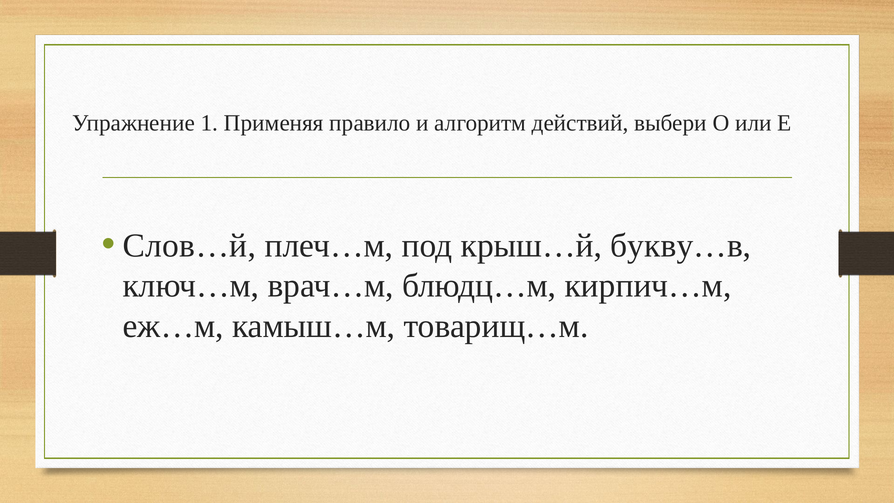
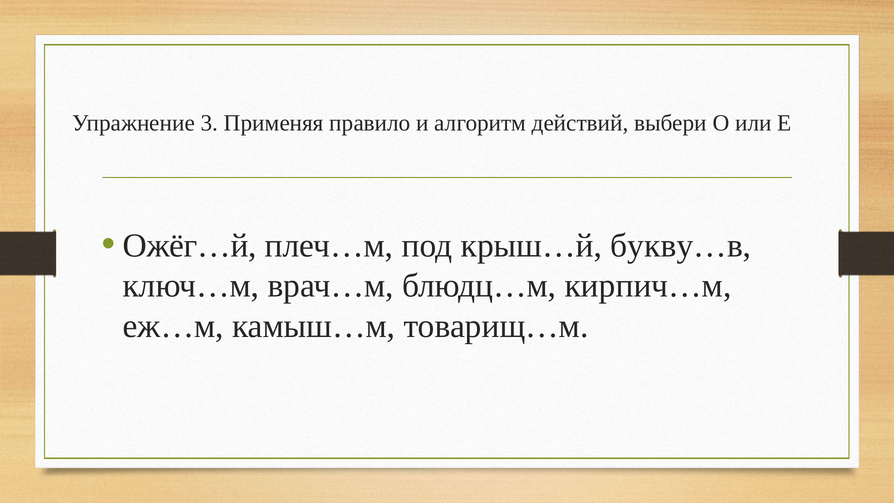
1: 1 -> 3 (209, 123)
Слов…й: Слов…й -> Ожёг…й (190, 245)
